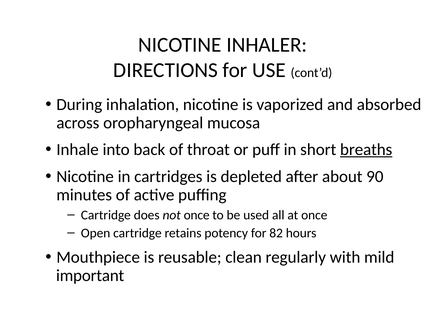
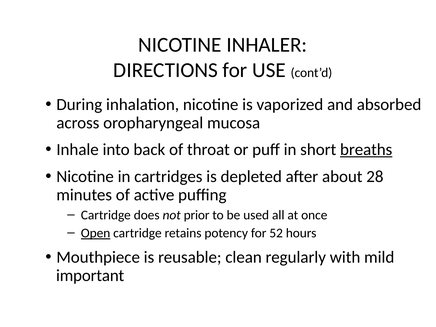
90: 90 -> 28 (375, 176)
not once: once -> prior (197, 215)
Open underline: none -> present (96, 233)
82: 82 -> 52 (276, 233)
